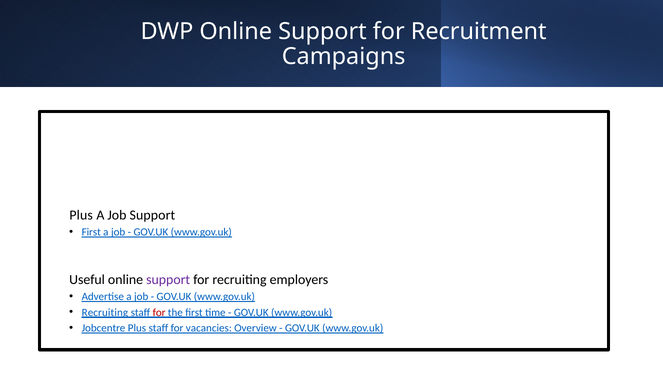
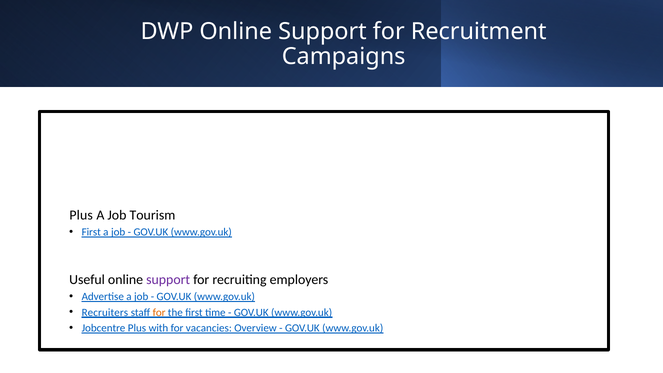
Job Support: Support -> Tourism (152, 215)
Recruiting: Recruiting -> Recruiters (105, 312)
for colour: red -> orange (159, 312)
Plus staff: staff -> with (158, 328)
